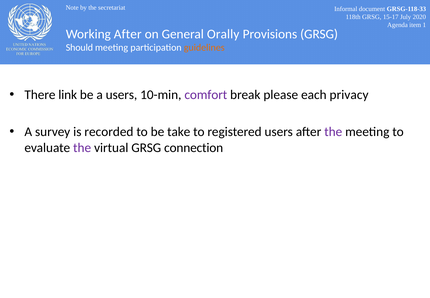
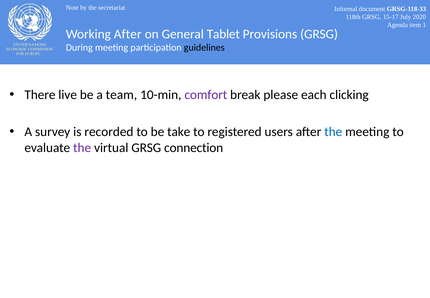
Orally: Orally -> Tablet (223, 34)
Should: Should -> During (79, 48)
guidelines colour: orange -> black (204, 48)
link: link -> live (68, 95)
a users: users -> team (121, 95)
privacy: privacy -> clicking (349, 95)
the colour: purple -> blue (333, 132)
